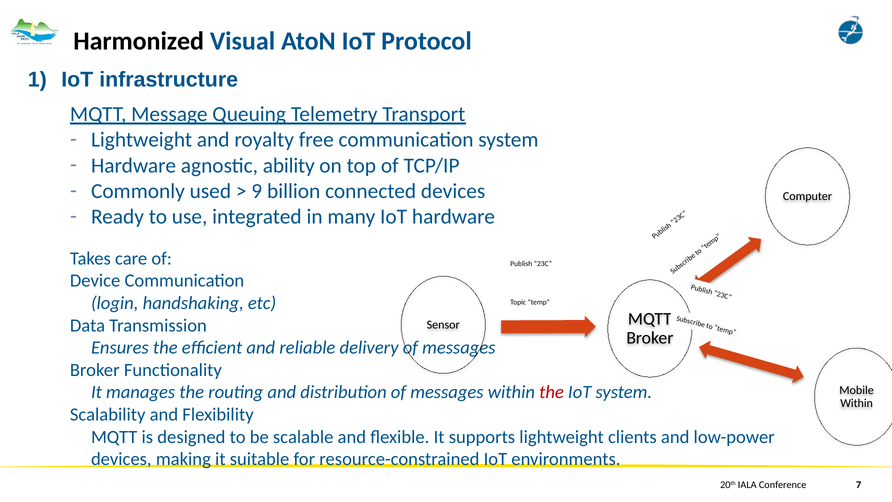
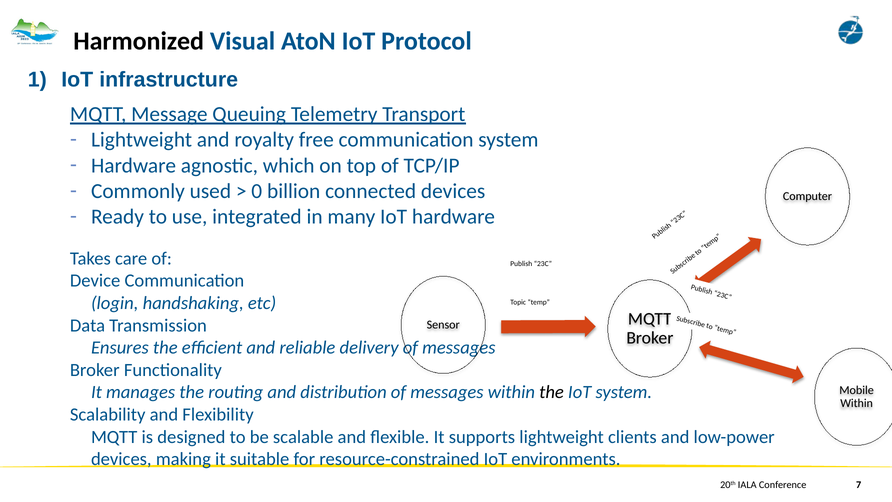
ability: ability -> which (289, 165)
9: 9 -> 0 (257, 191)
the colour: red -> black (552, 392)
